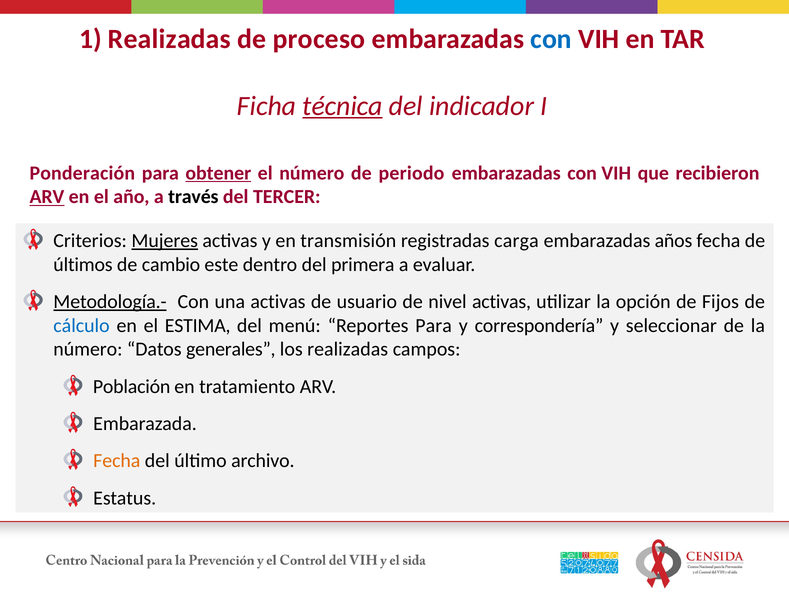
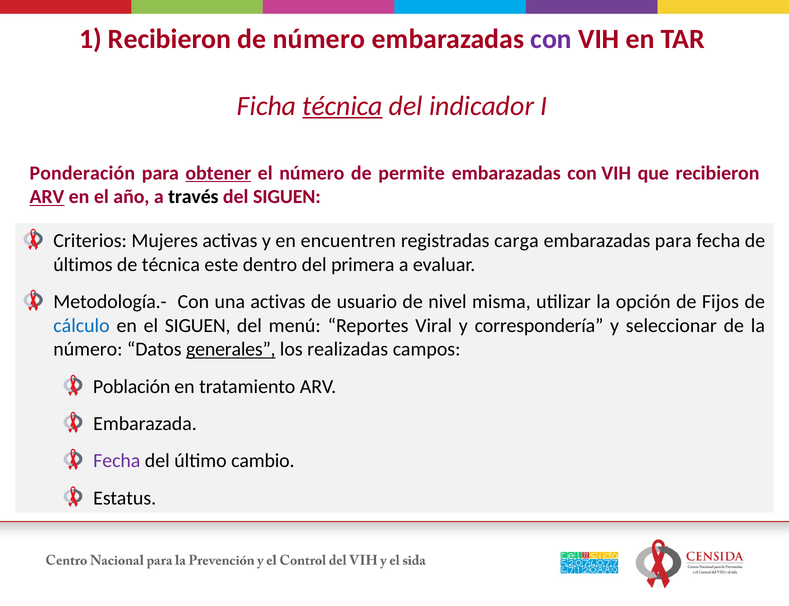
1 Realizadas: Realizadas -> Recibieron (170, 39)
de proceso: proceso -> número (319, 39)
con colour: blue -> purple (551, 39)
periodo: periodo -> permite (412, 173)
del TERCER: TERCER -> SIGUEN (287, 197)
Mujeres underline: present -> none (165, 241)
transmisión: transmisión -> encuentren (348, 241)
embarazadas años: años -> para (673, 241)
de cambio: cambio -> técnica (171, 264)
Metodología.- underline: present -> none (110, 302)
nivel activas: activas -> misma (501, 302)
el ESTIMA: ESTIMA -> SIGUEN (198, 325)
Reportes Para: Para -> Viral (434, 325)
generales underline: none -> present (231, 349)
Fecha colour: orange -> purple (117, 461)
archivo: archivo -> cambio (263, 461)
